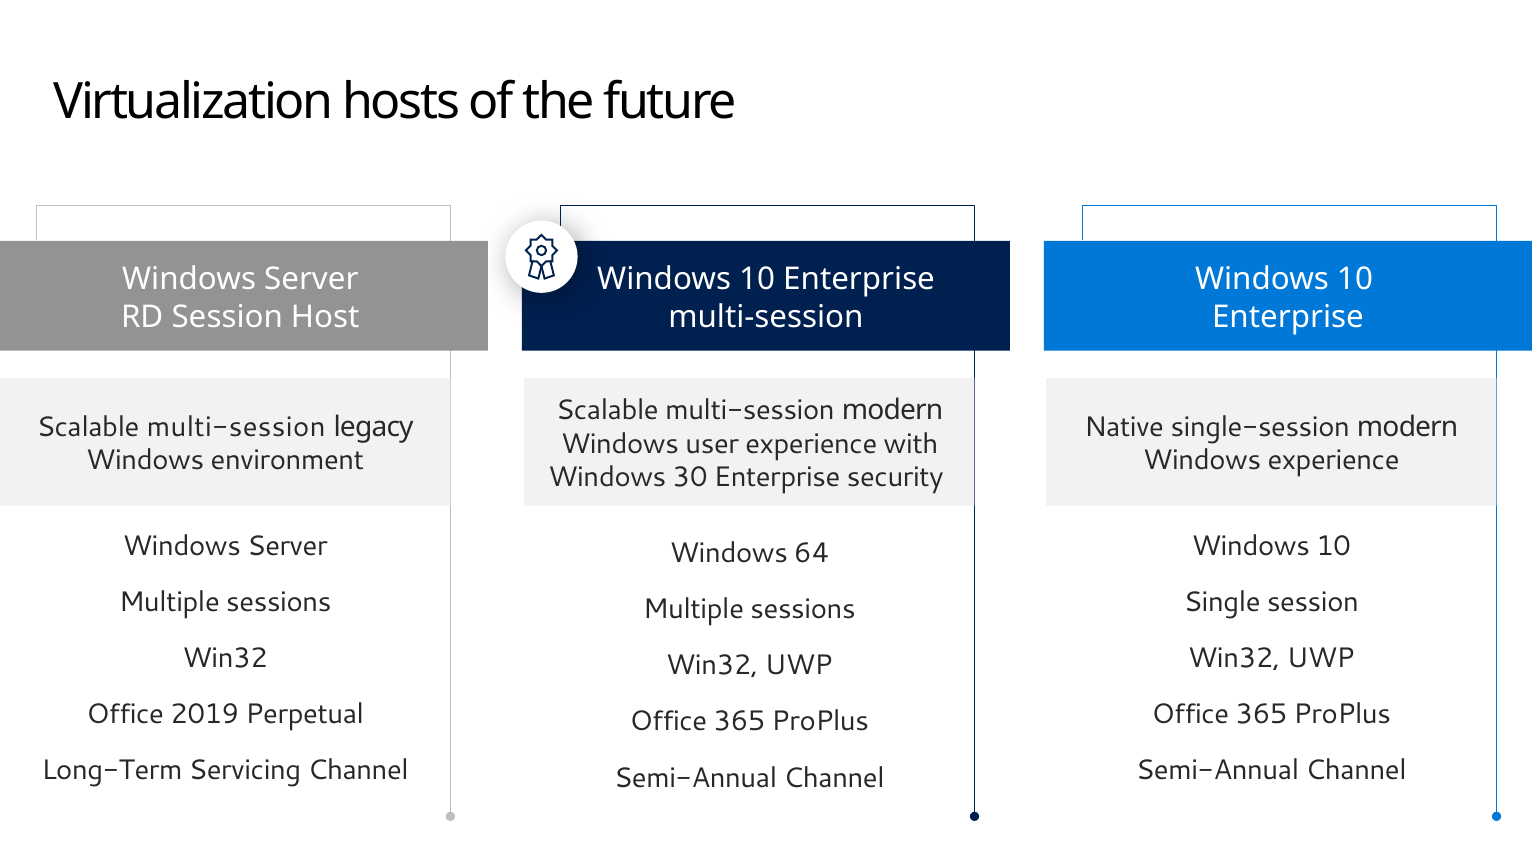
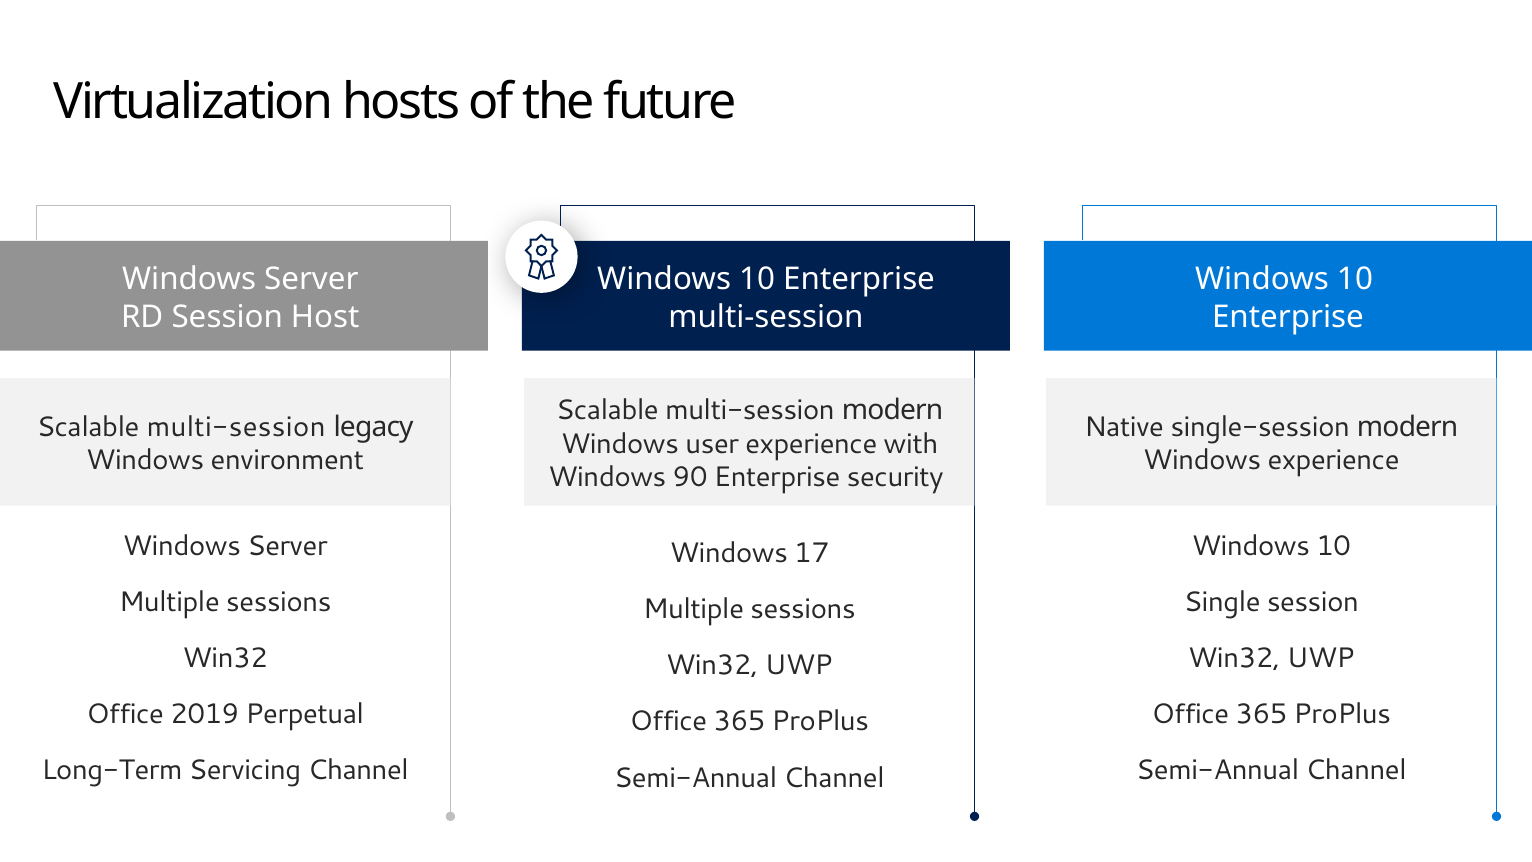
30: 30 -> 90 (690, 477)
64: 64 -> 17 (812, 553)
